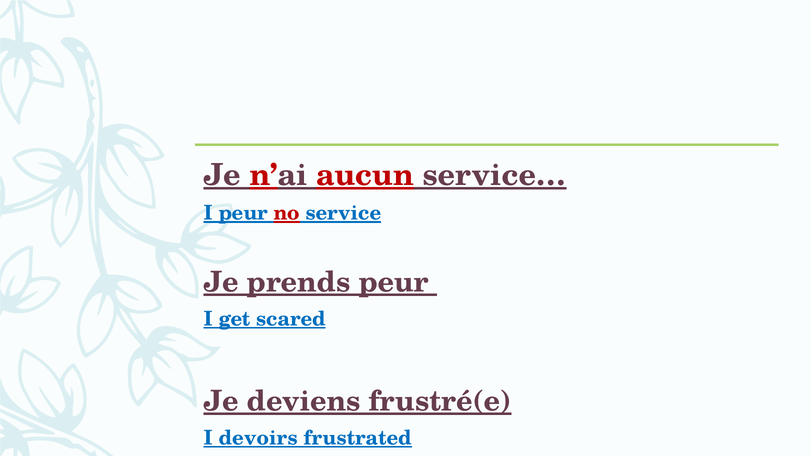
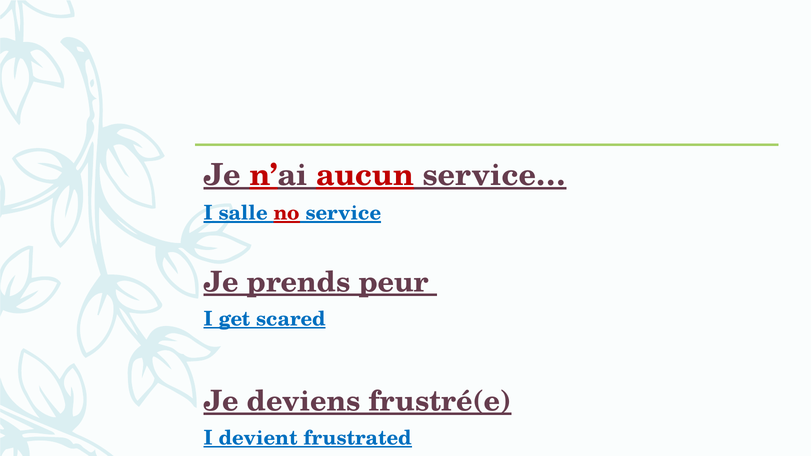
I peur: peur -> salle (243, 213)
devoirs: devoirs -> devient (258, 438)
